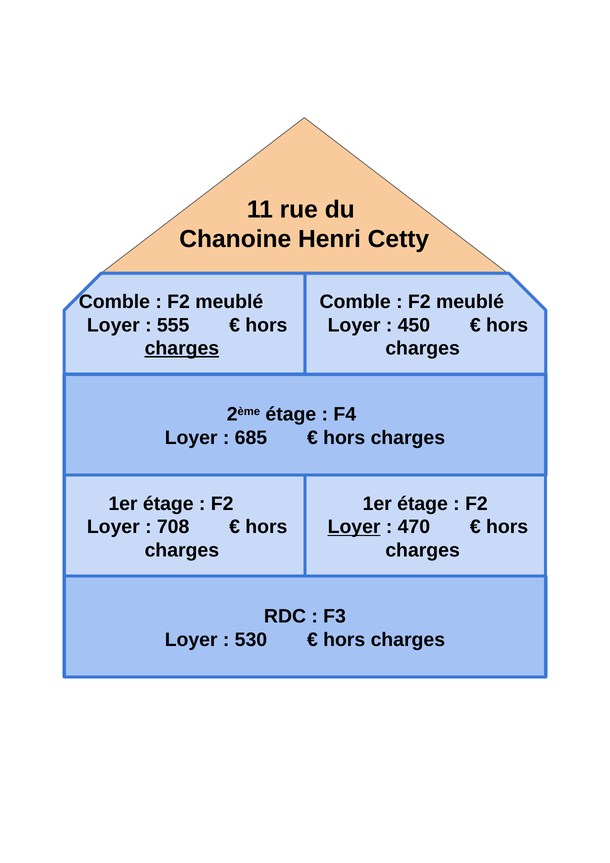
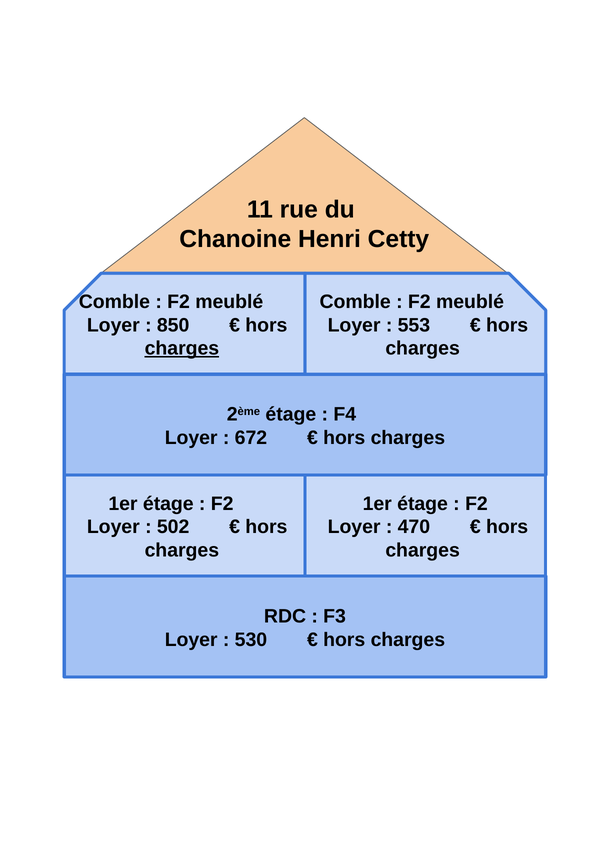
555: 555 -> 850 (173, 325)
450: 450 -> 553 (414, 325)
685: 685 -> 672 (251, 438)
708: 708 -> 502 (173, 527)
Loyer underline: present -> none (354, 527)
